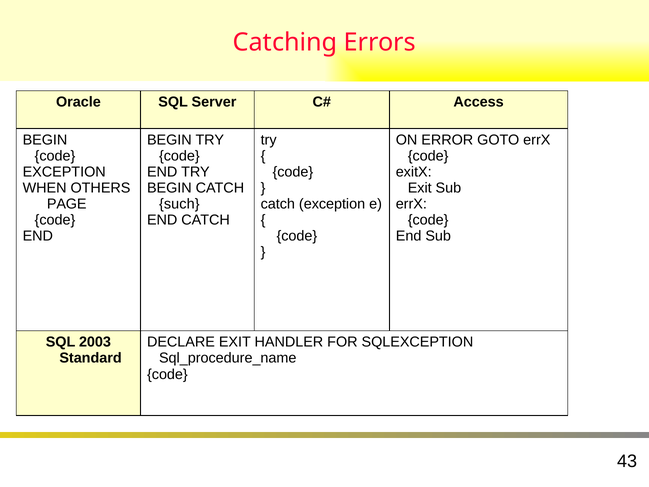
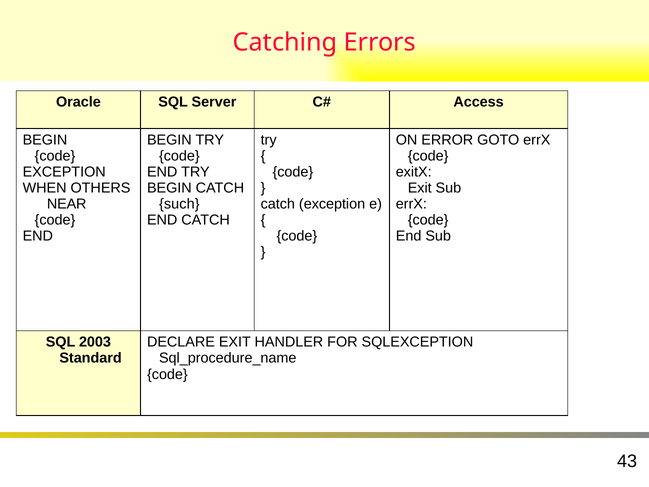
PAGE: PAGE -> NEAR (67, 204)
